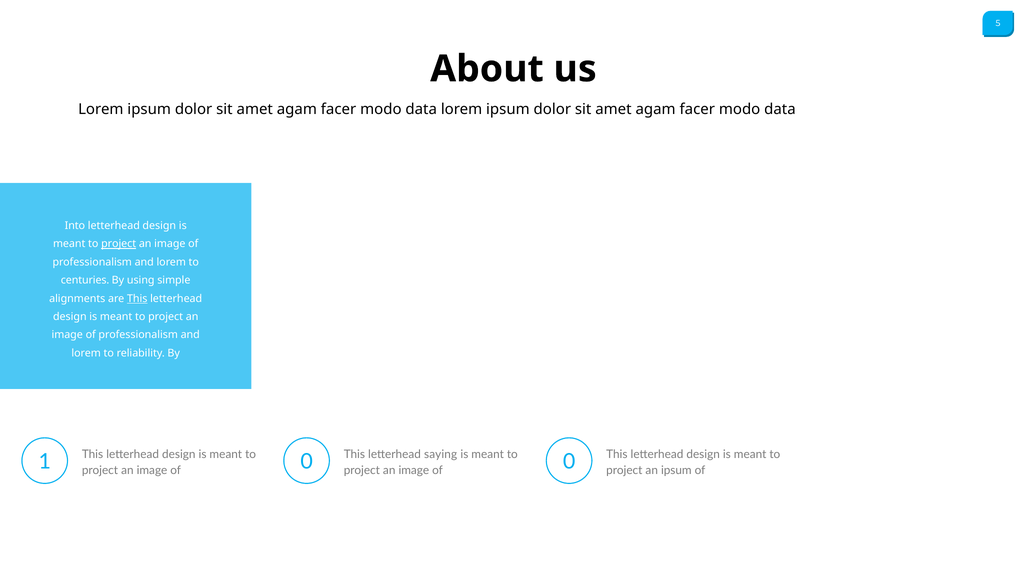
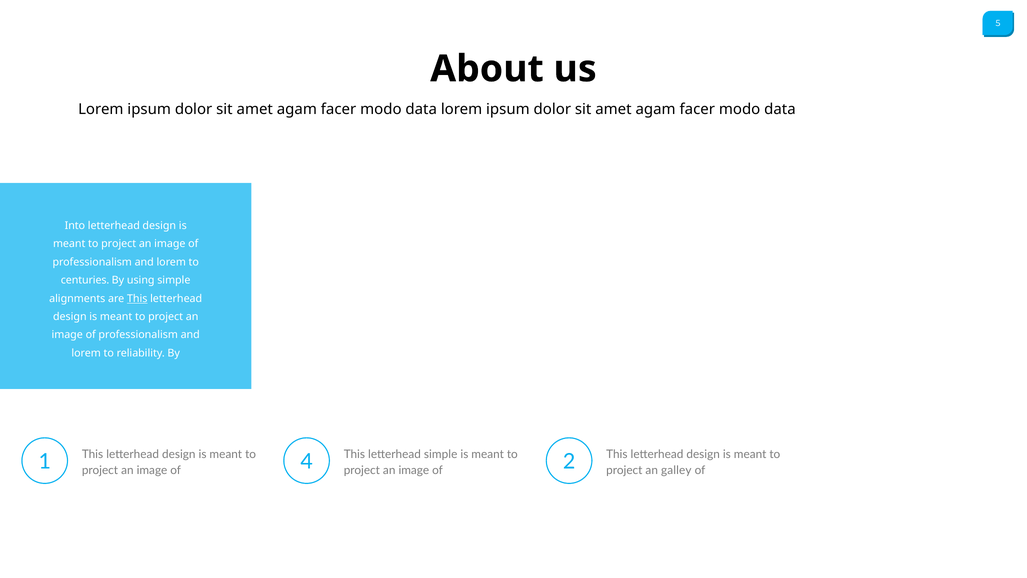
project underline: present -> none (119, 244)
0: 0 -> 4 (307, 462)
letterhead saying: saying -> simple (441, 454)
0: 0 -> 2 (569, 462)
an ipsum: ipsum -> galley (676, 470)
